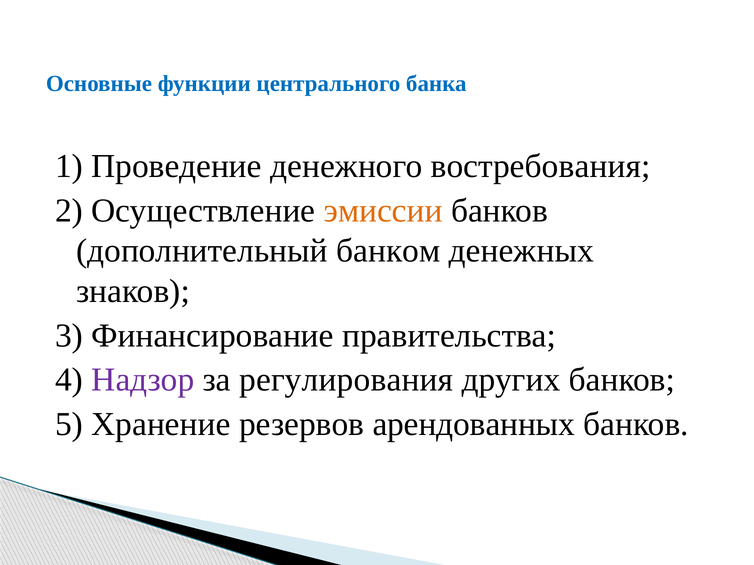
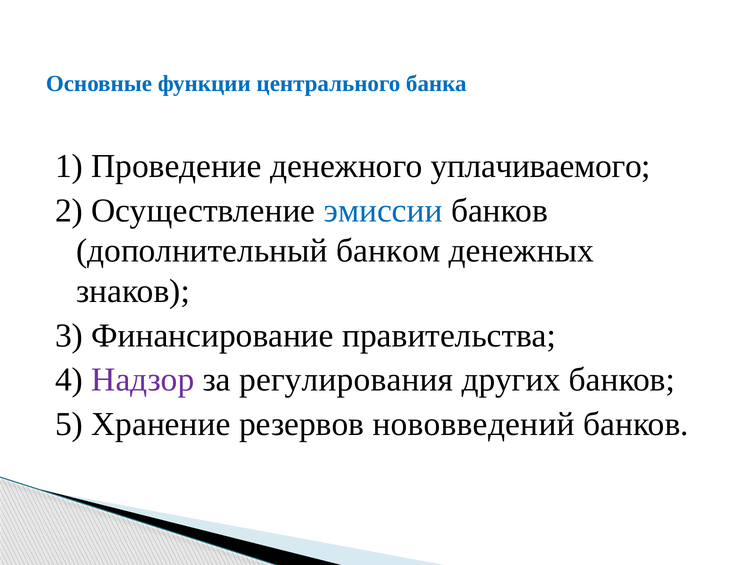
востребования: востребования -> уплачиваемого (541, 166)
эмиссии colour: orange -> blue (383, 211)
арендованных: арендованных -> нововведений (474, 425)
